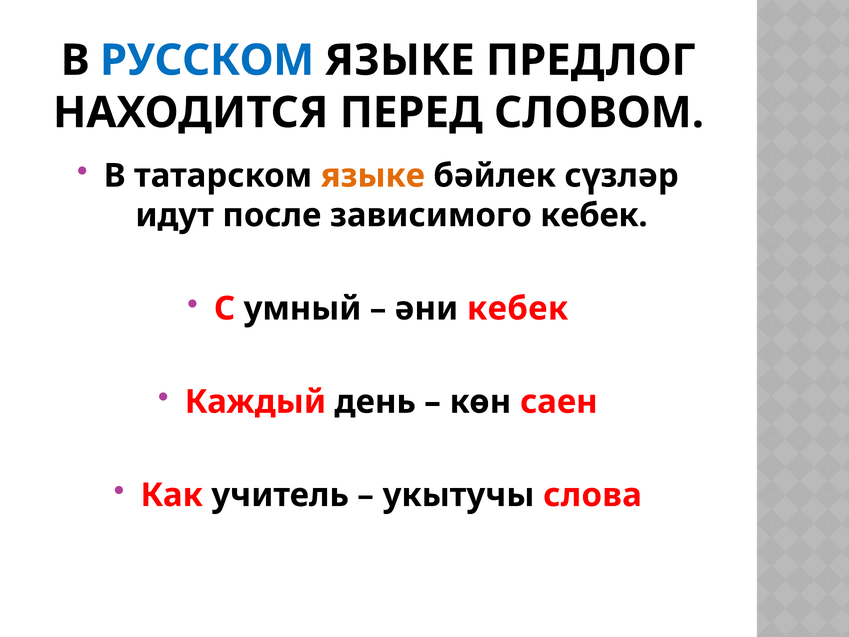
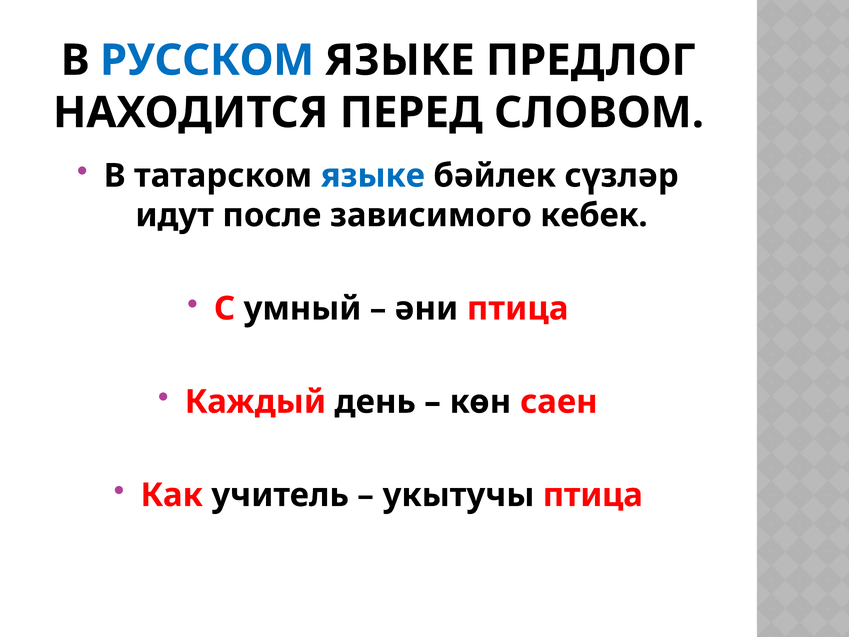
языке colour: orange -> blue (373, 176)
әни кебек: кебек -> птица (518, 308)
укытучы слова: слова -> птица (593, 495)
